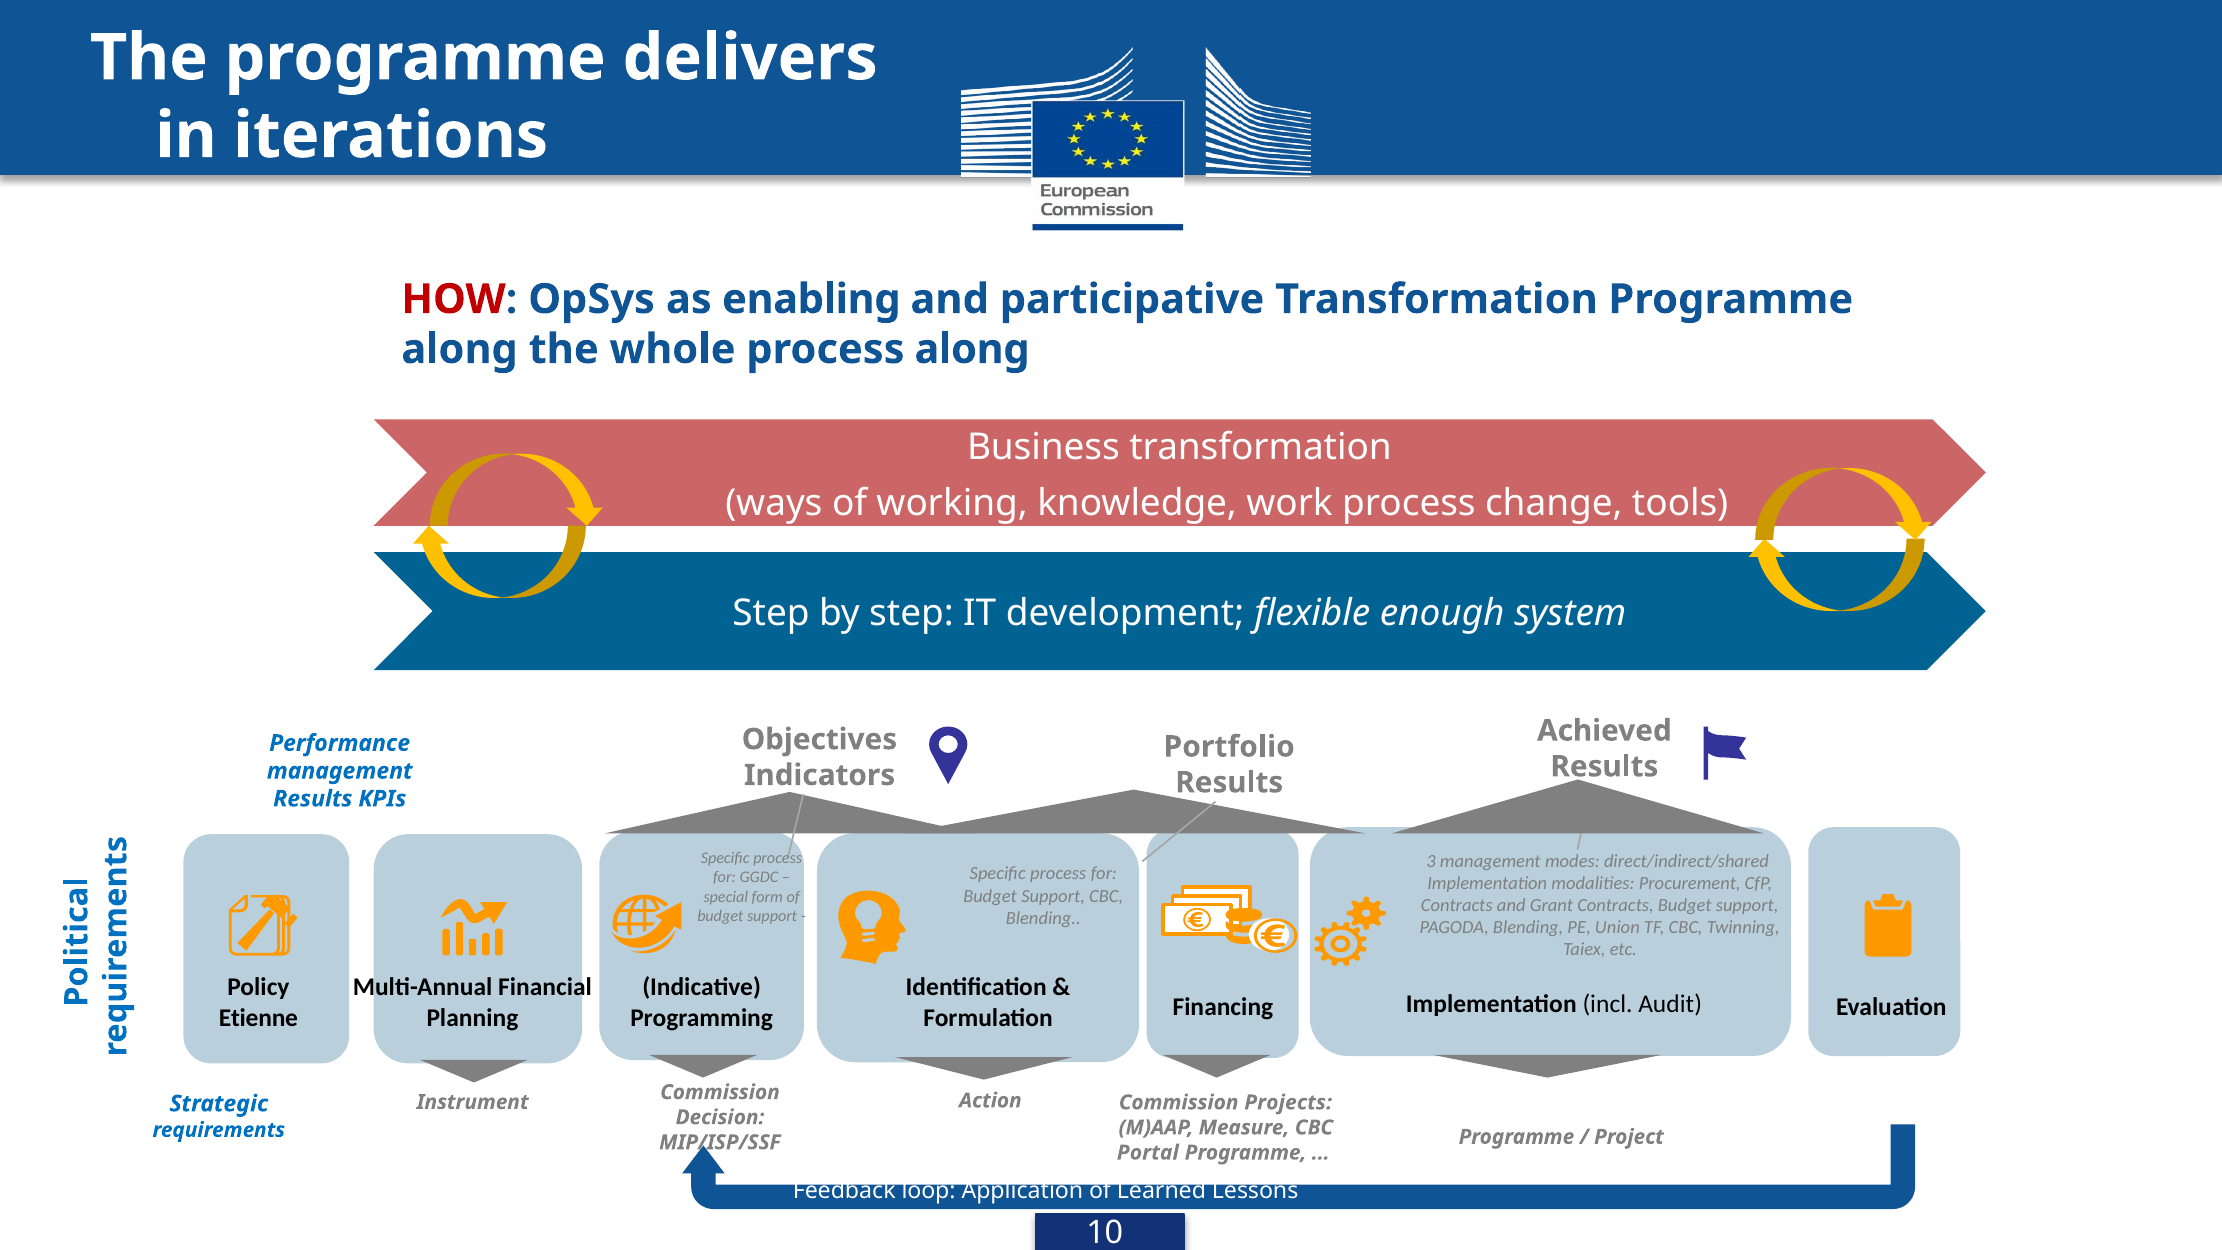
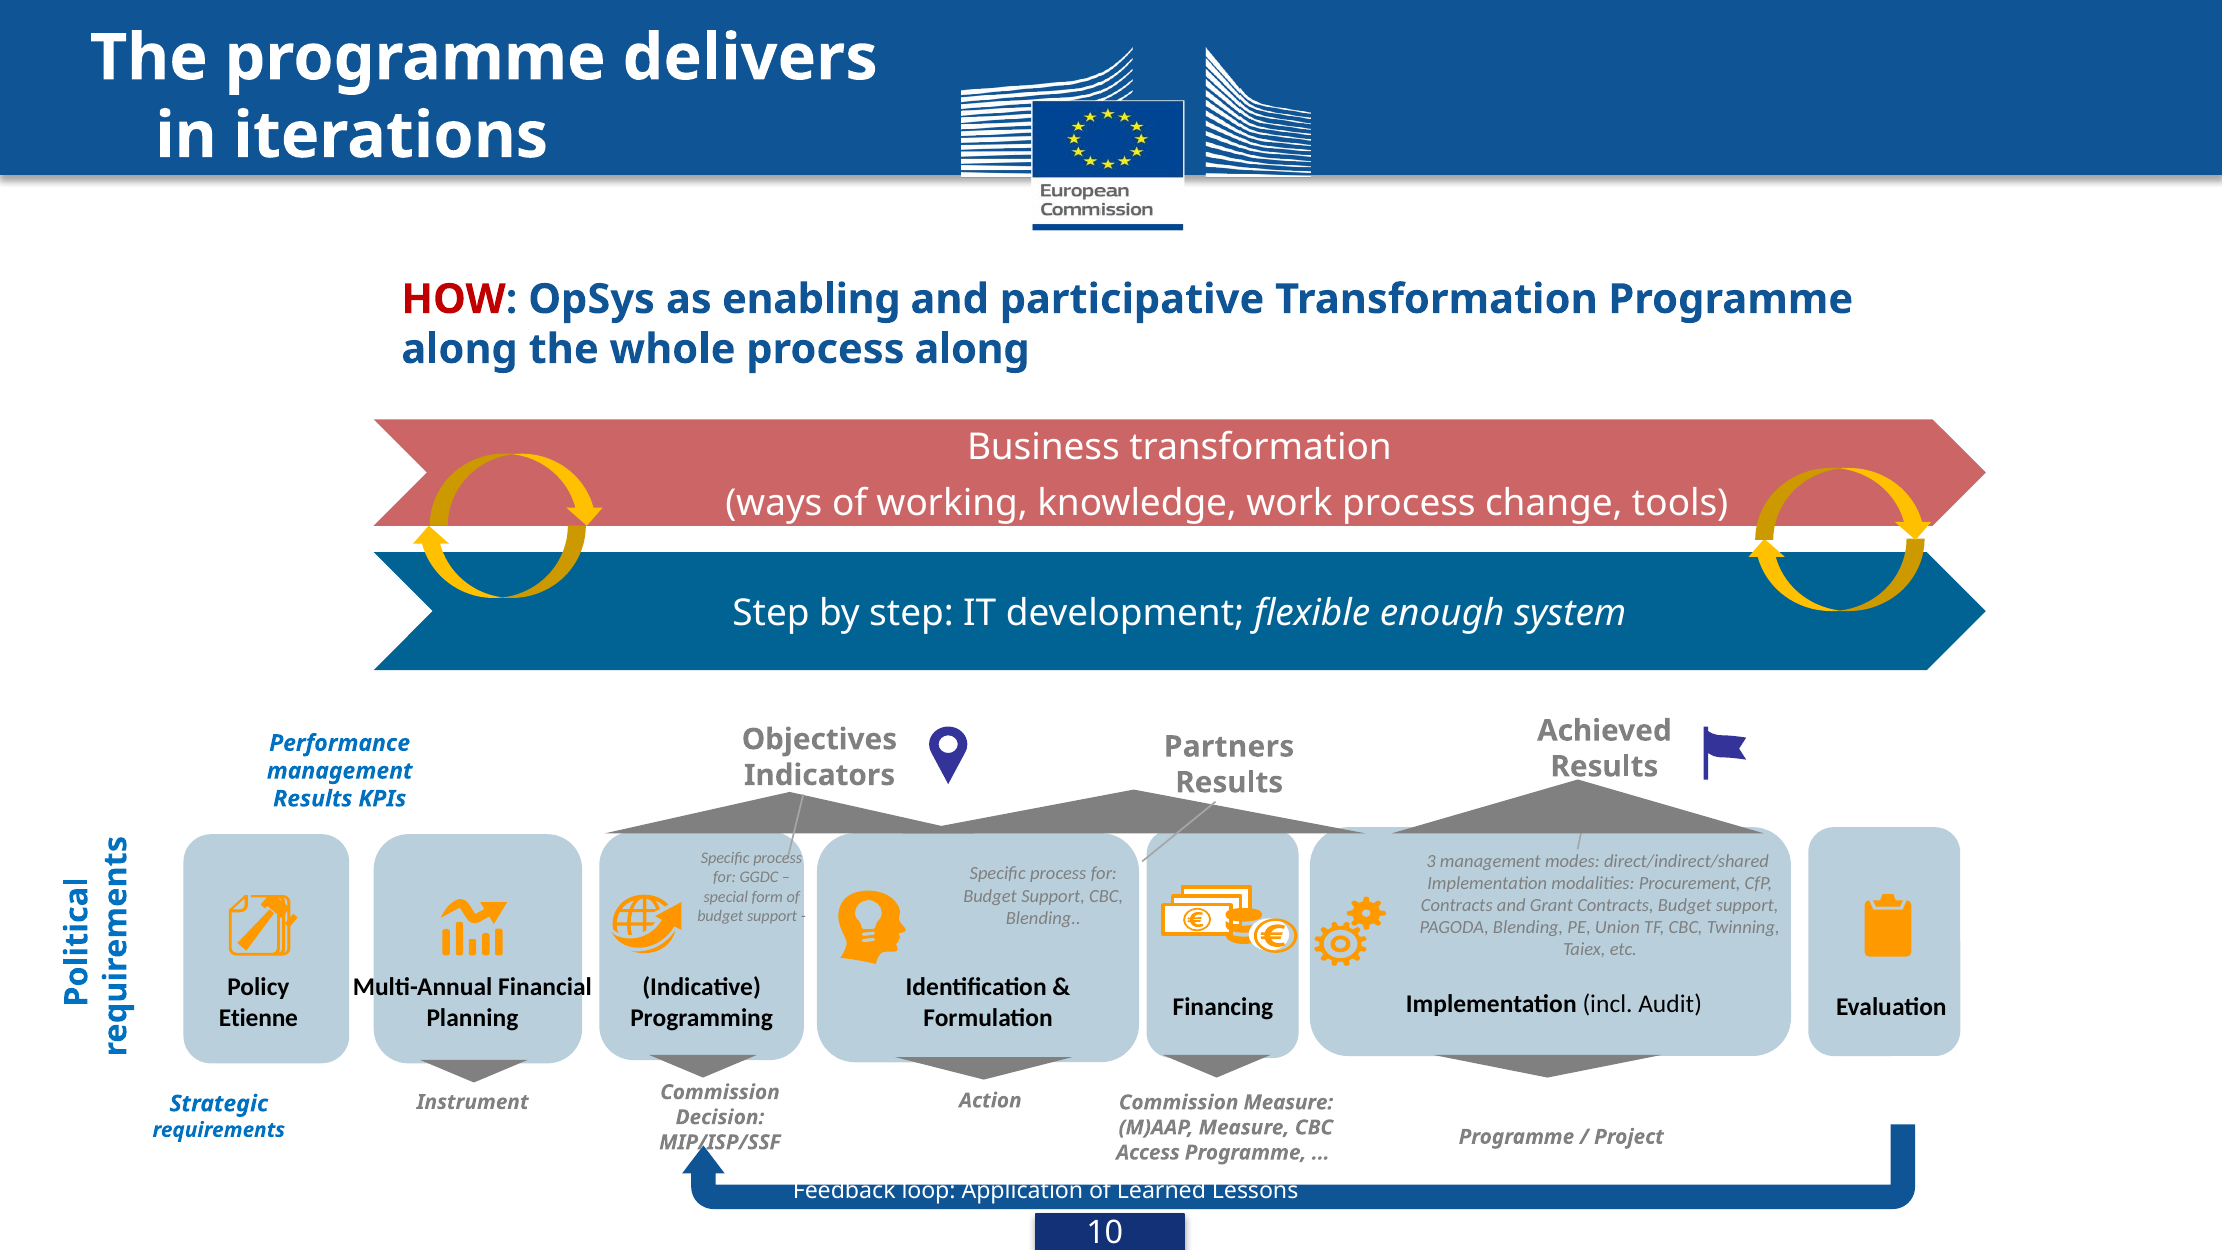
Portfolio: Portfolio -> Partners (1229, 747)
Commission Projects: Projects -> Measure (1288, 1102)
Portal: Portal -> Access (1148, 1153)
